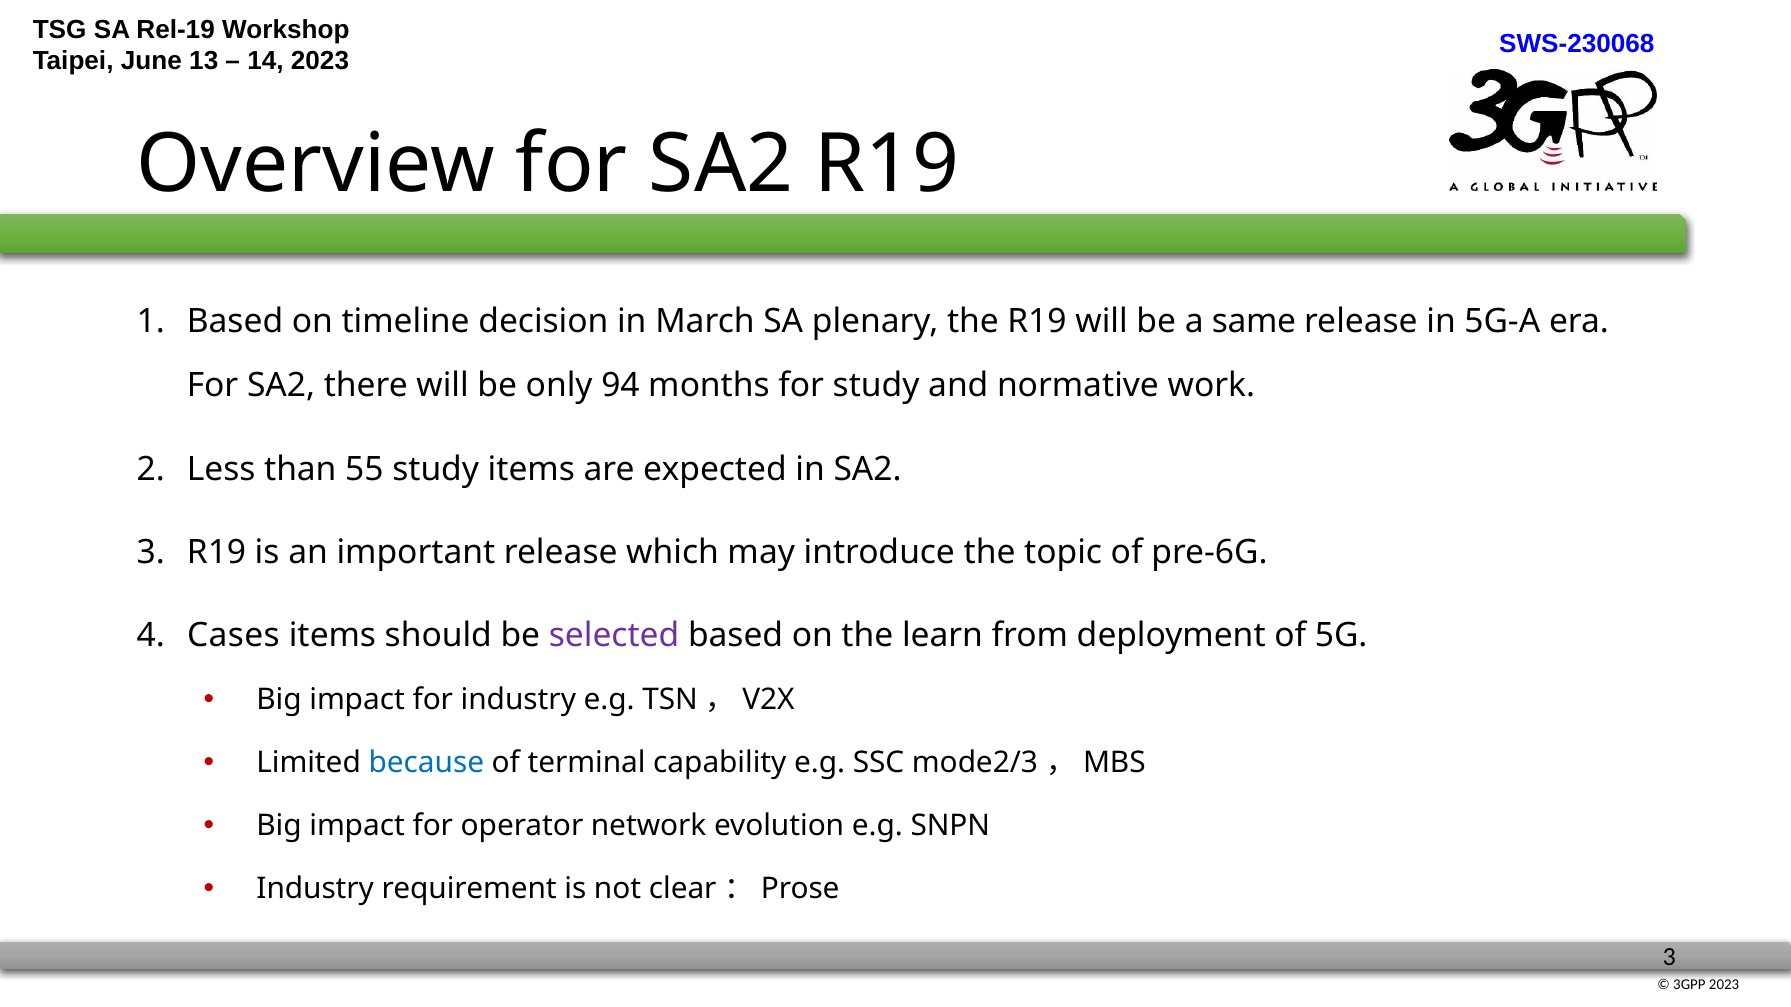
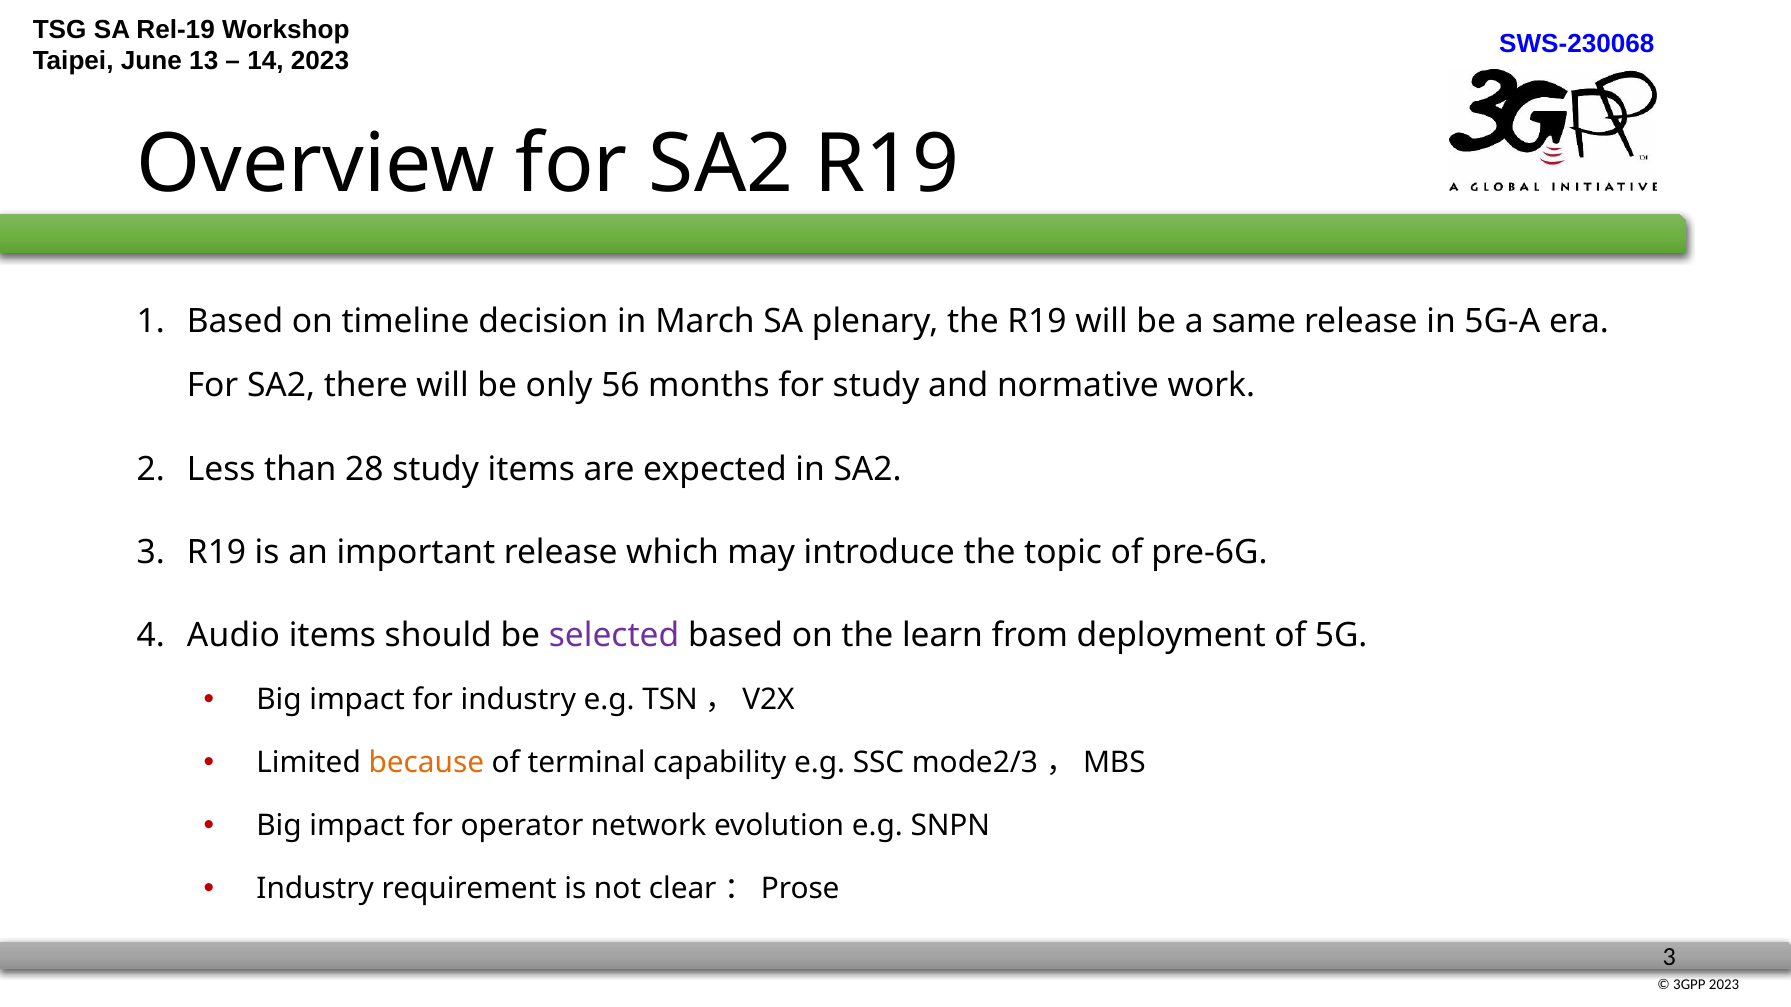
94: 94 -> 56 (620, 386)
55: 55 -> 28 (364, 469)
Cases: Cases -> Audio (233, 635)
because colour: blue -> orange (426, 763)
